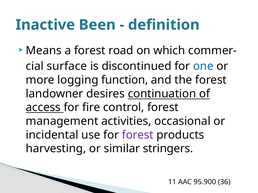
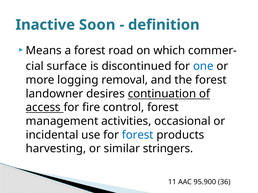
Been: Been -> Soon (97, 25)
function: function -> removal (125, 80)
forest colour: purple -> blue (138, 135)
